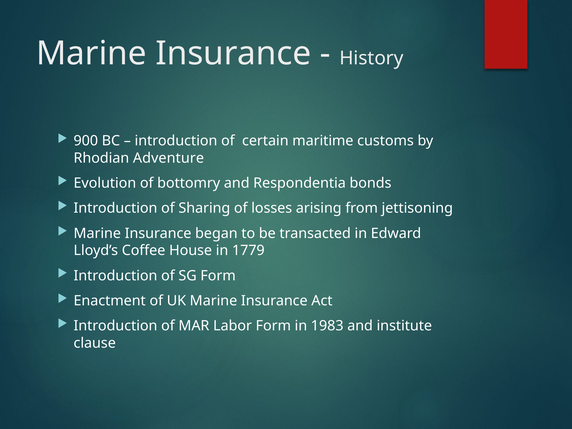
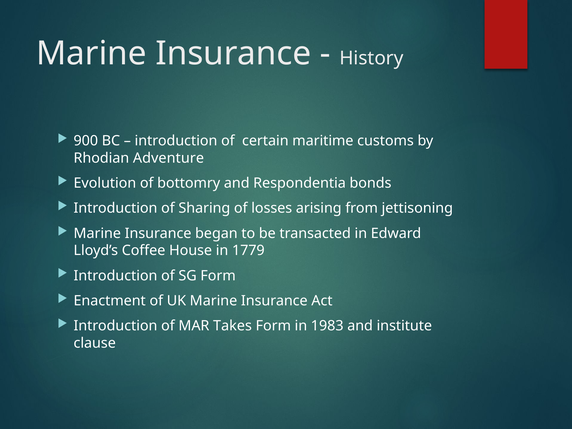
Labor: Labor -> Takes (233, 326)
